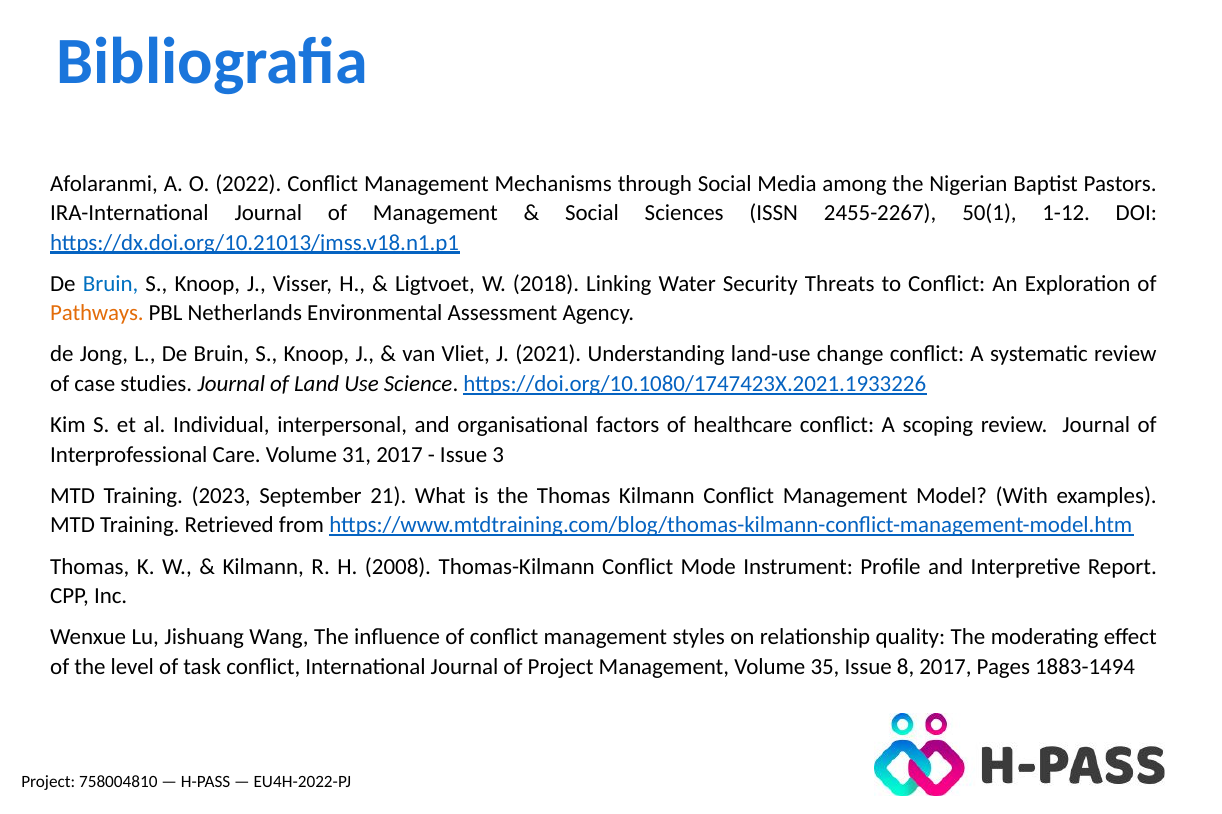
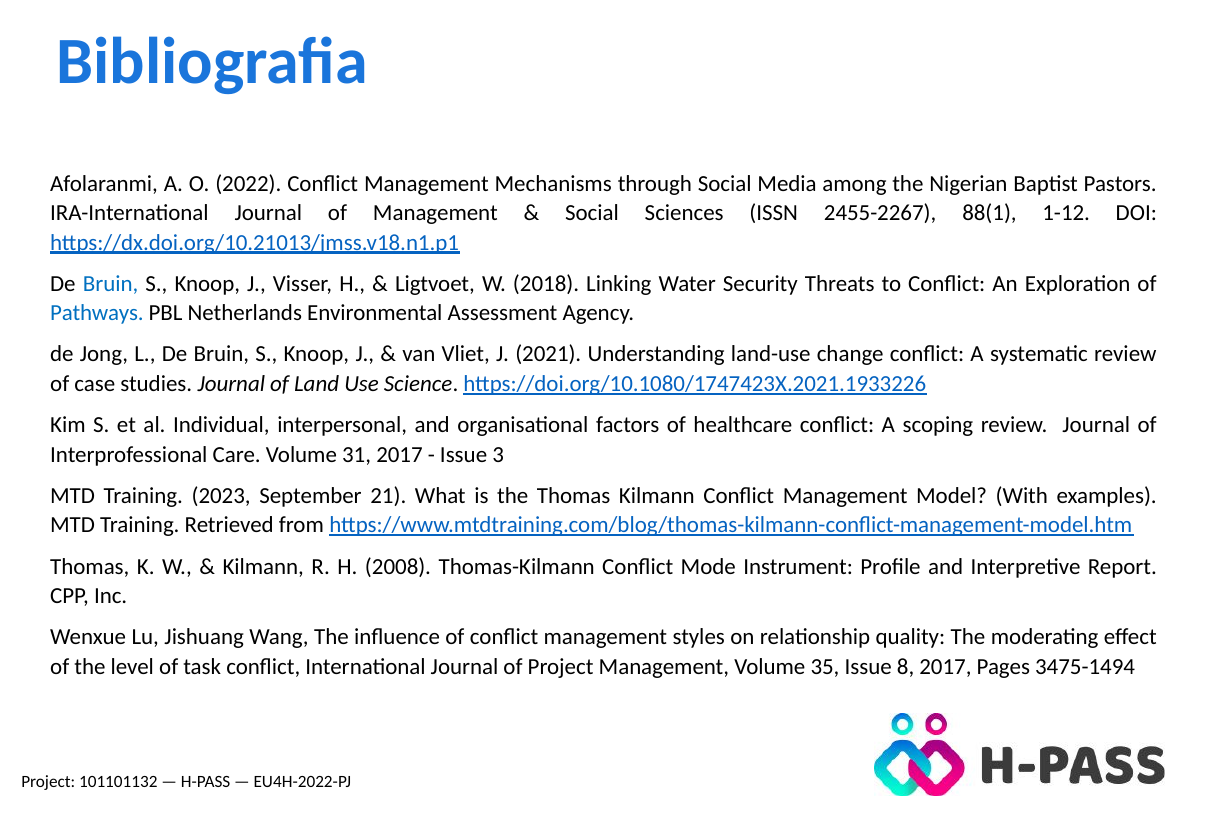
50(1: 50(1 -> 88(1 (989, 213)
Pathways colour: orange -> blue (97, 314)
1883-1494: 1883-1494 -> 3475-1494 (1085, 667)
758004810: 758004810 -> 101101132 (118, 783)
